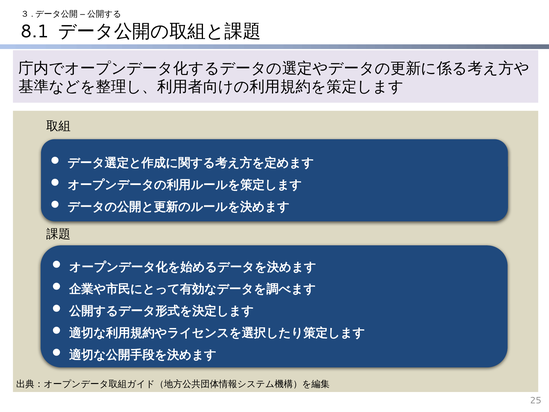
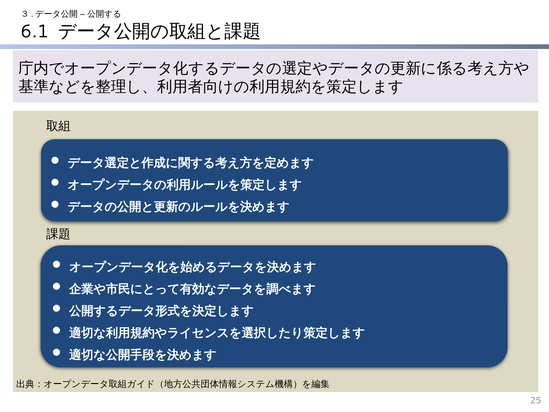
8.1: 8.1 -> 6.1 (35, 31)
